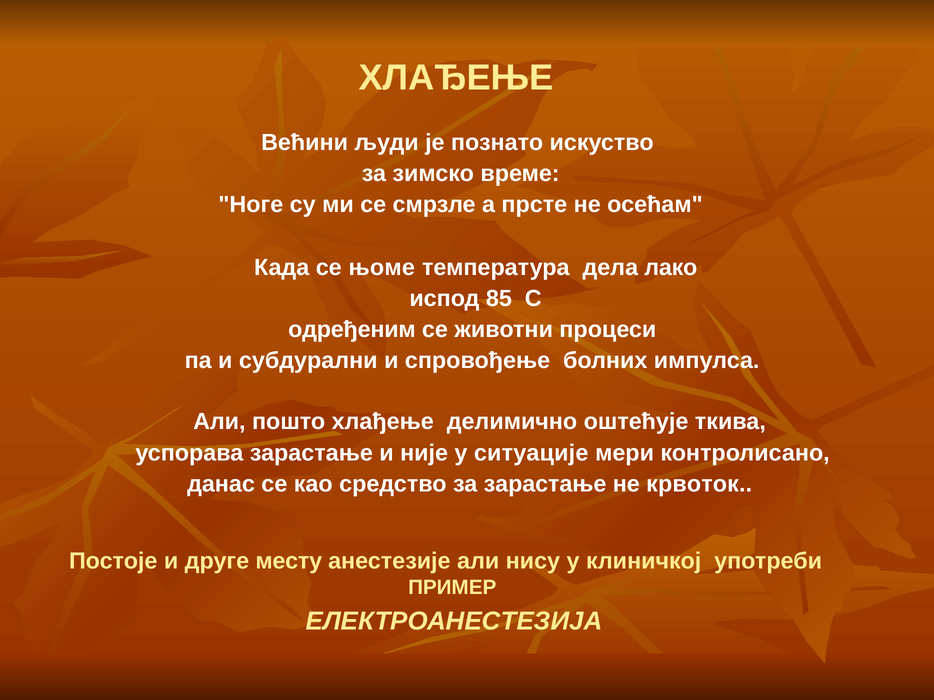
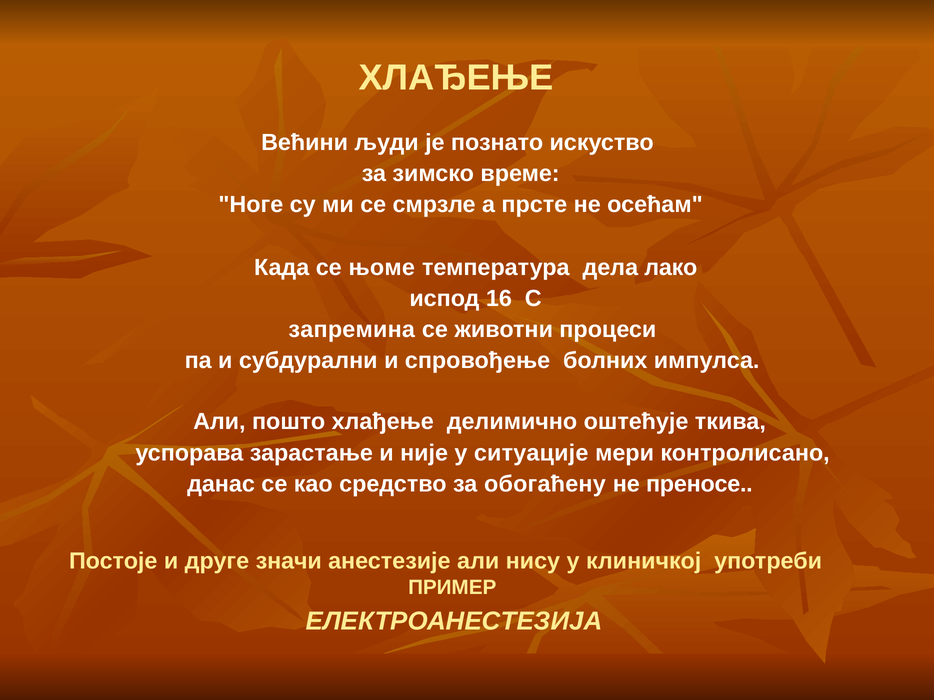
85: 85 -> 16 (499, 299)
одређеним: одређеним -> запремина (352, 330)
за зарастање: зарастање -> обогаћену (545, 484)
крвоток: крвоток -> преносе (699, 484)
месту: месту -> значи (289, 562)
